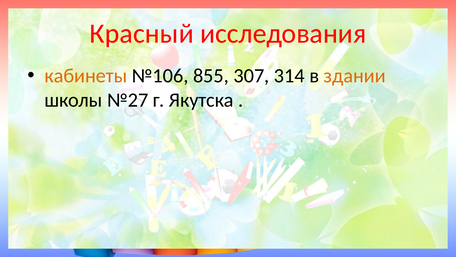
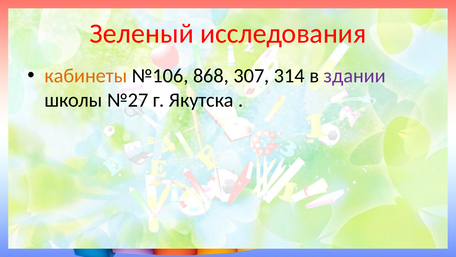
Красный: Красный -> Зеленый (142, 34)
855: 855 -> 868 (211, 76)
здании colour: orange -> purple (355, 76)
